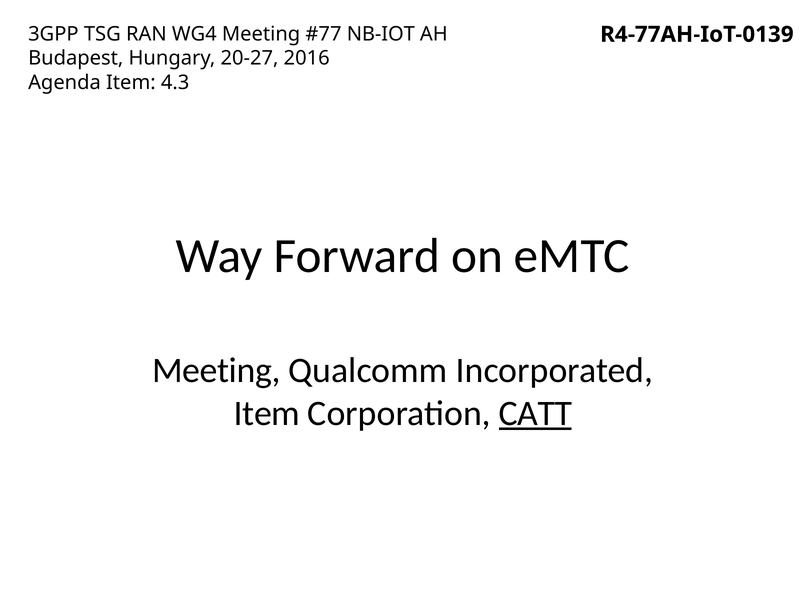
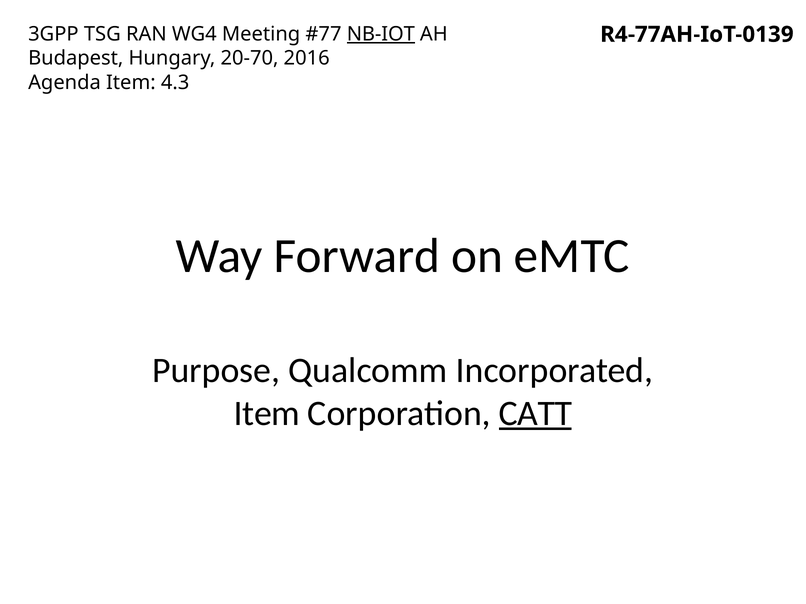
NB-IOT underline: none -> present (381, 34)
20-27: 20-27 -> 20-70 (249, 58)
Meeting: Meeting -> Purpose (216, 371)
